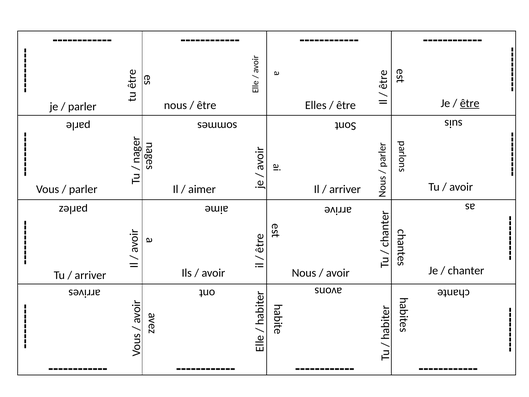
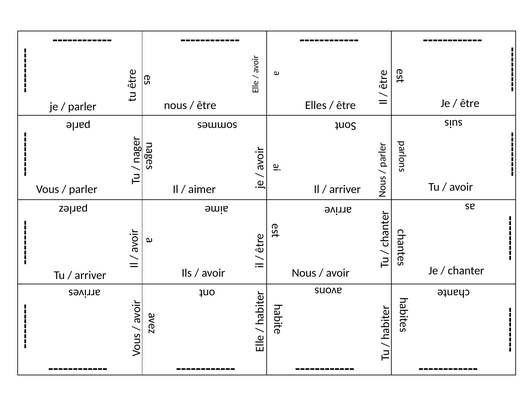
être underline: present -> none (470, 103)
